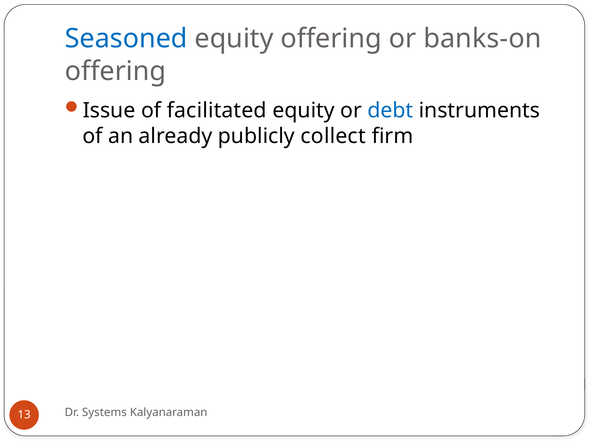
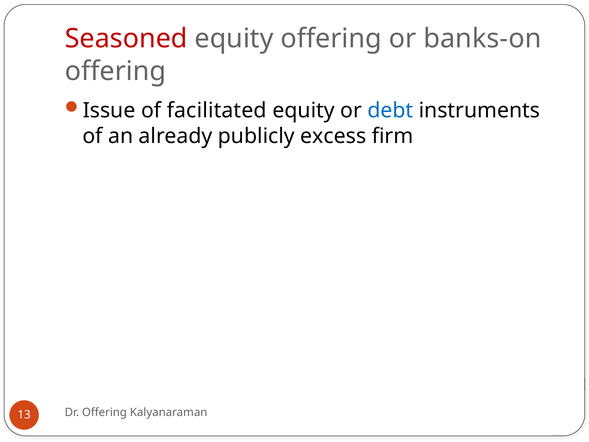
Seasoned colour: blue -> red (126, 39)
collect: collect -> excess (333, 136)
Dr Systems: Systems -> Offering (104, 412)
